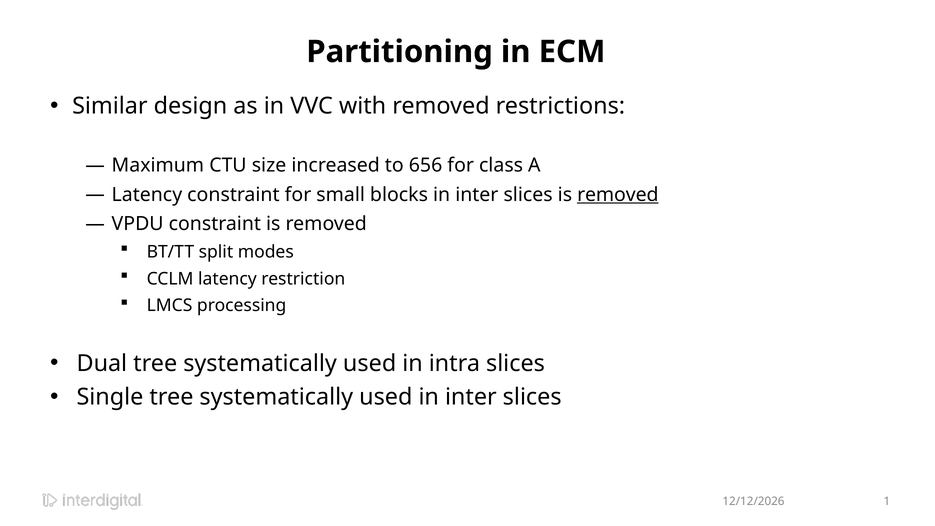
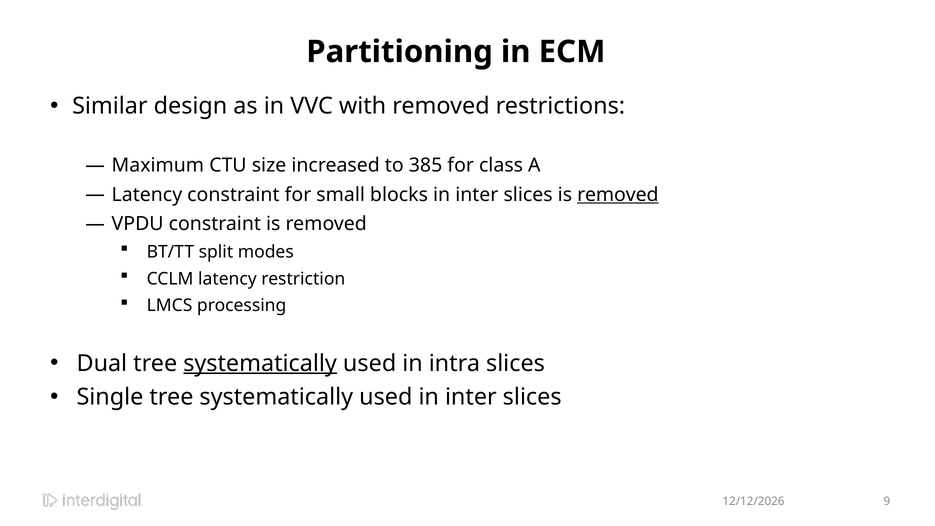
656: 656 -> 385 (426, 165)
systematically underline: none -> present (260, 363)
1: 1 -> 9 (887, 501)
